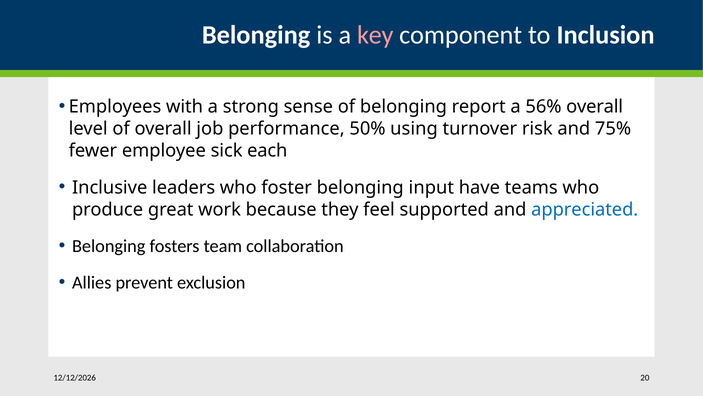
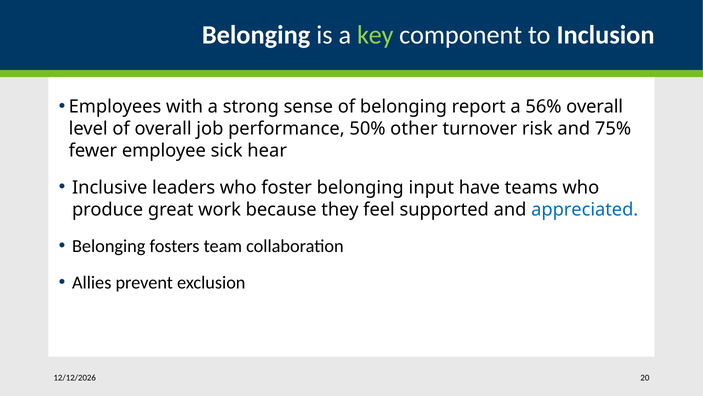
key colour: pink -> light green (375, 35)
using: using -> other (414, 129)
each: each -> hear (267, 151)
